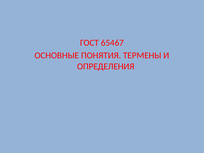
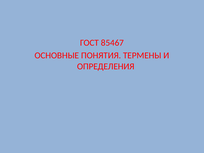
65467: 65467 -> 85467 (112, 43)
